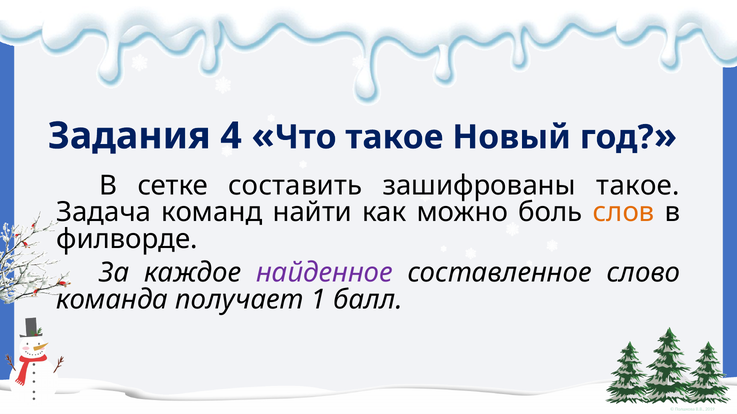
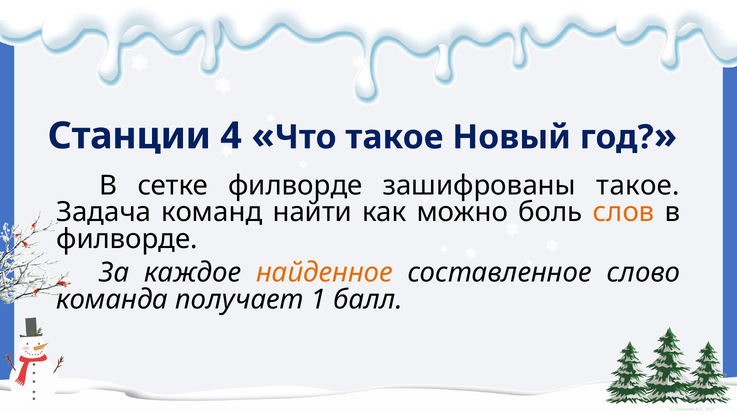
Задания: Задания -> Станции (129, 136)
сетке составить: составить -> филворде (295, 186)
найденное colour: purple -> orange (324, 273)
